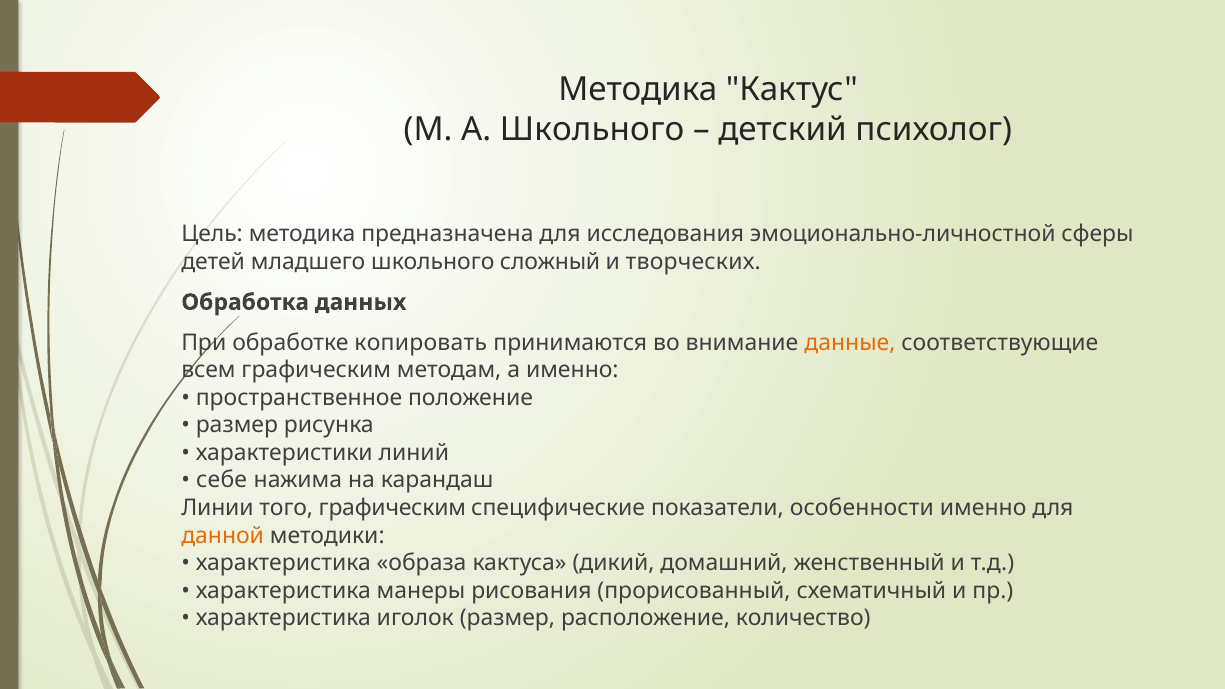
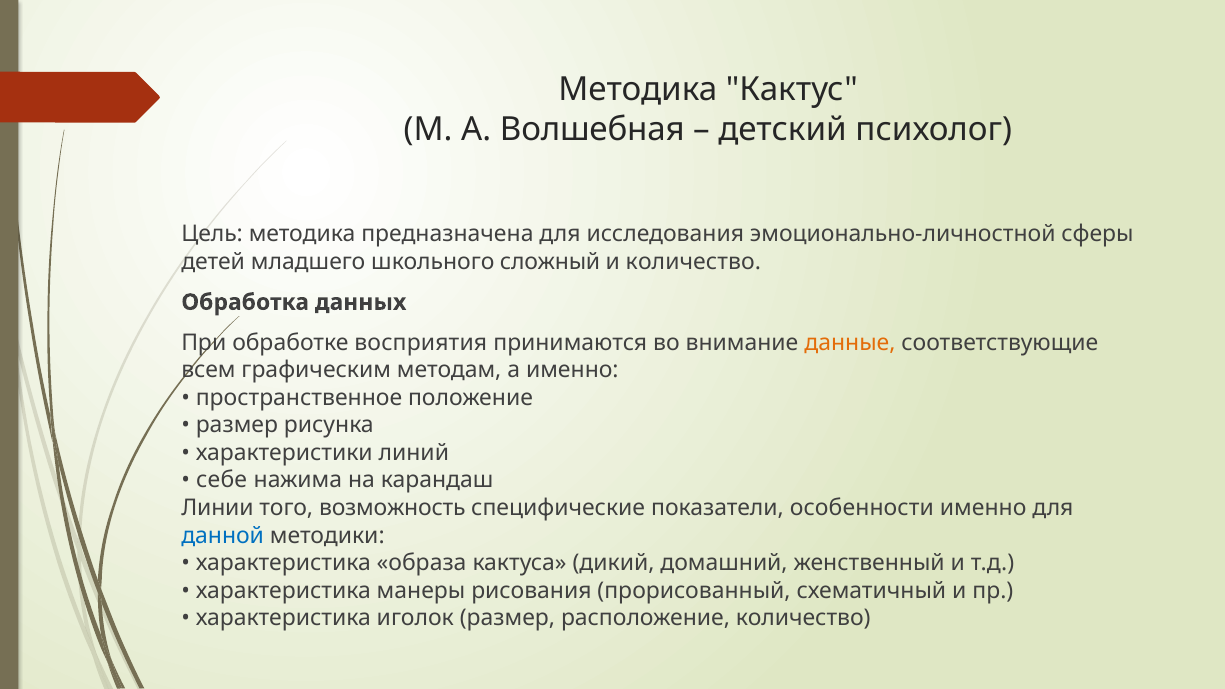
А Школьного: Школьного -> Волшебная (592, 129)
и творческих: творческих -> количество (693, 262)
копировать: копировать -> восприятия (421, 343)
того графическим: графическим -> возможность (392, 508)
данной colour: orange -> blue (223, 536)
